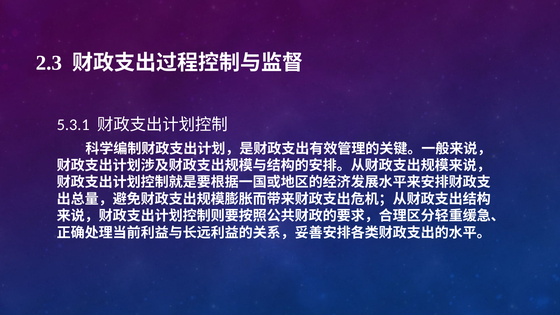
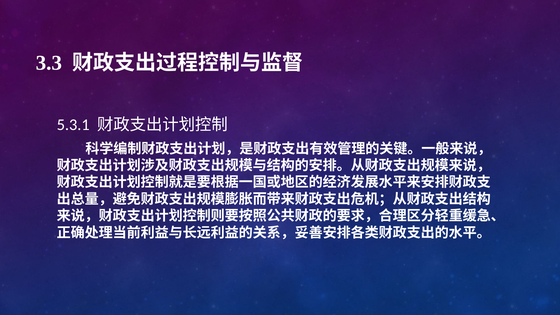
2.3: 2.3 -> 3.3 (49, 63)
